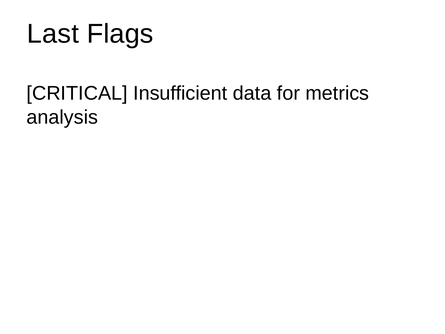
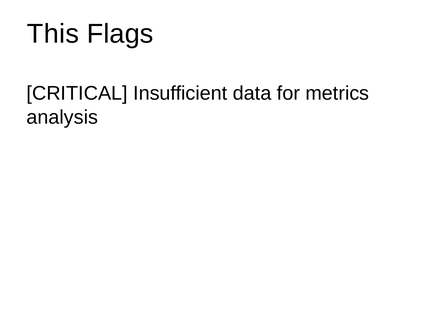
Last: Last -> This (53, 34)
